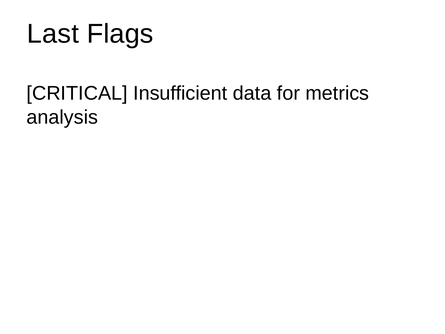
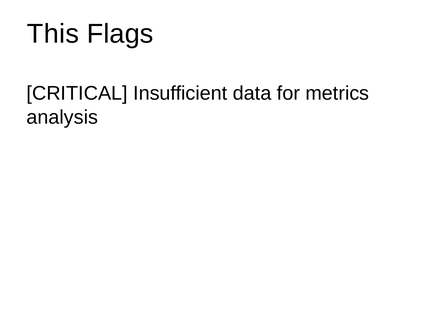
Last: Last -> This (53, 34)
